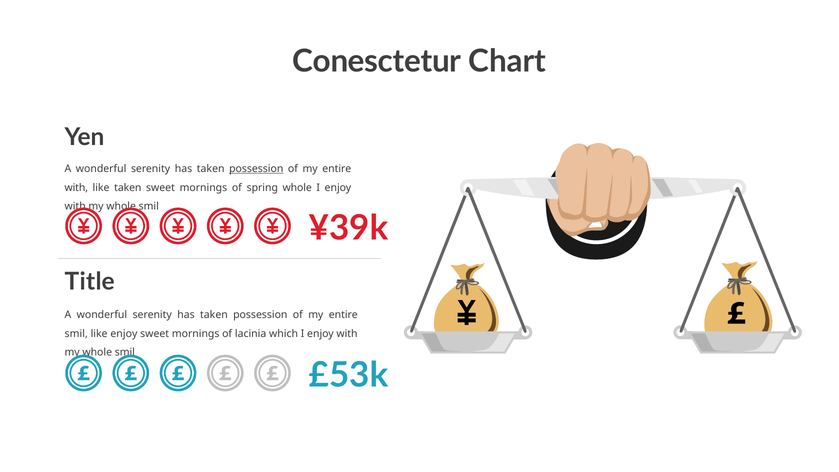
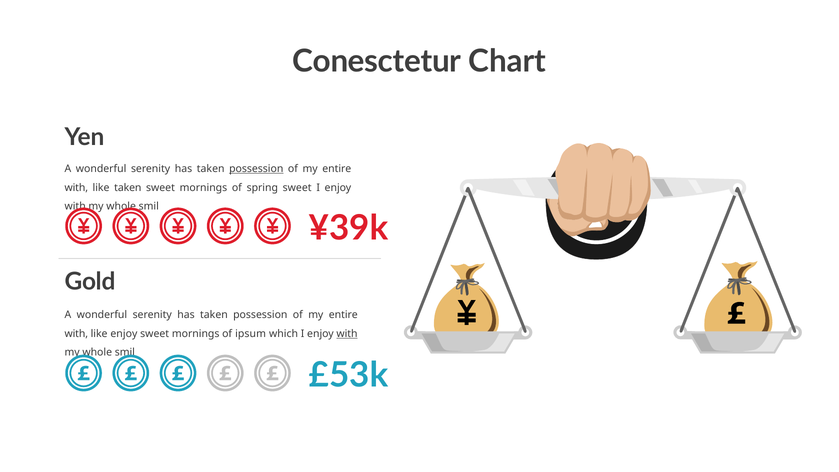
spring whole: whole -> sweet (297, 188)
Title: Title -> Gold (90, 282)
smil: smil -> with (76, 334)
lacinia: lacinia -> ipsum (251, 334)
with underline: none -> present (347, 334)
